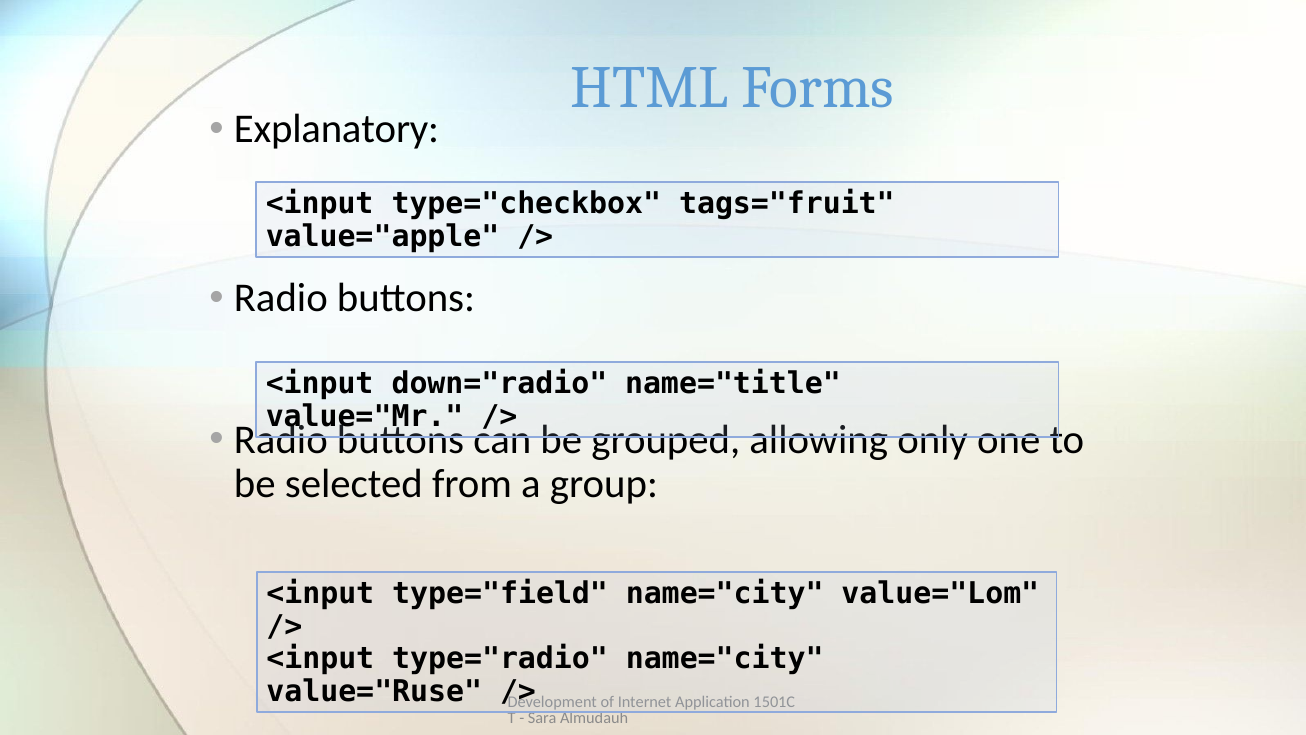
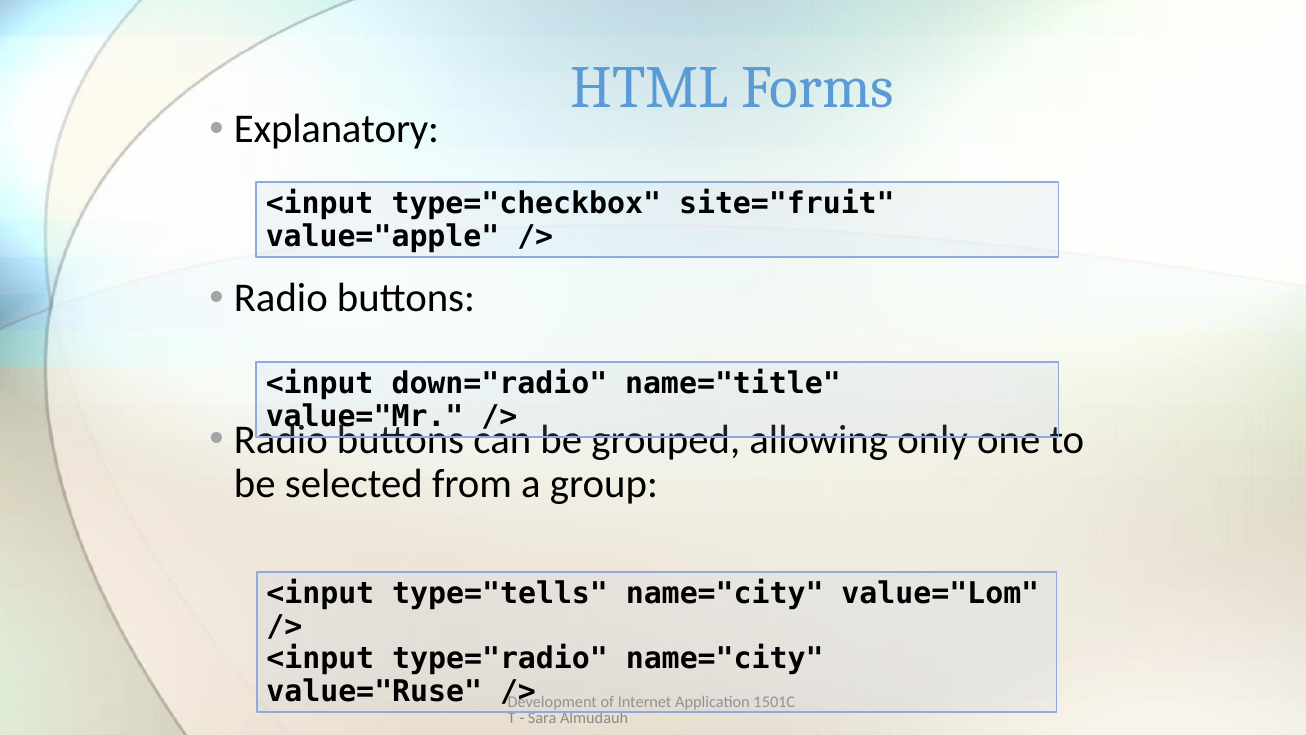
tags="fruit: tags="fruit -> site="fruit (787, 203)
type="field: type="field -> type="tells (500, 593)
